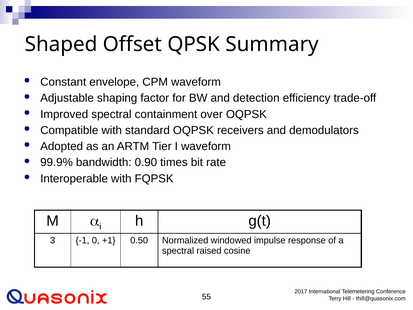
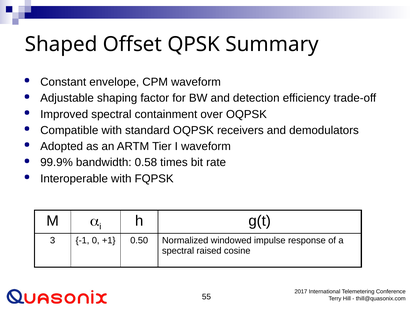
0.90: 0.90 -> 0.58 (146, 162)
